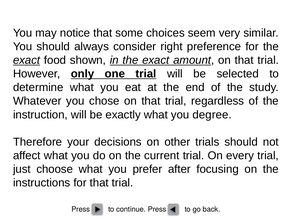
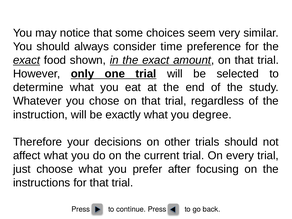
right: right -> time (171, 46)
